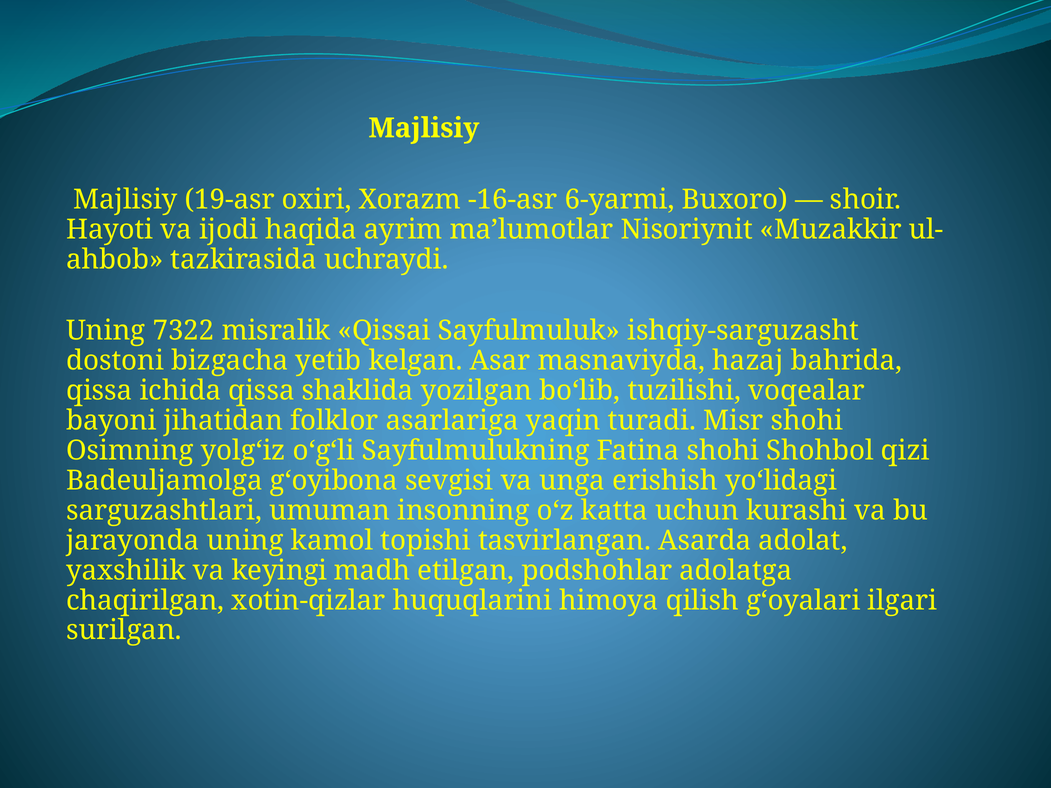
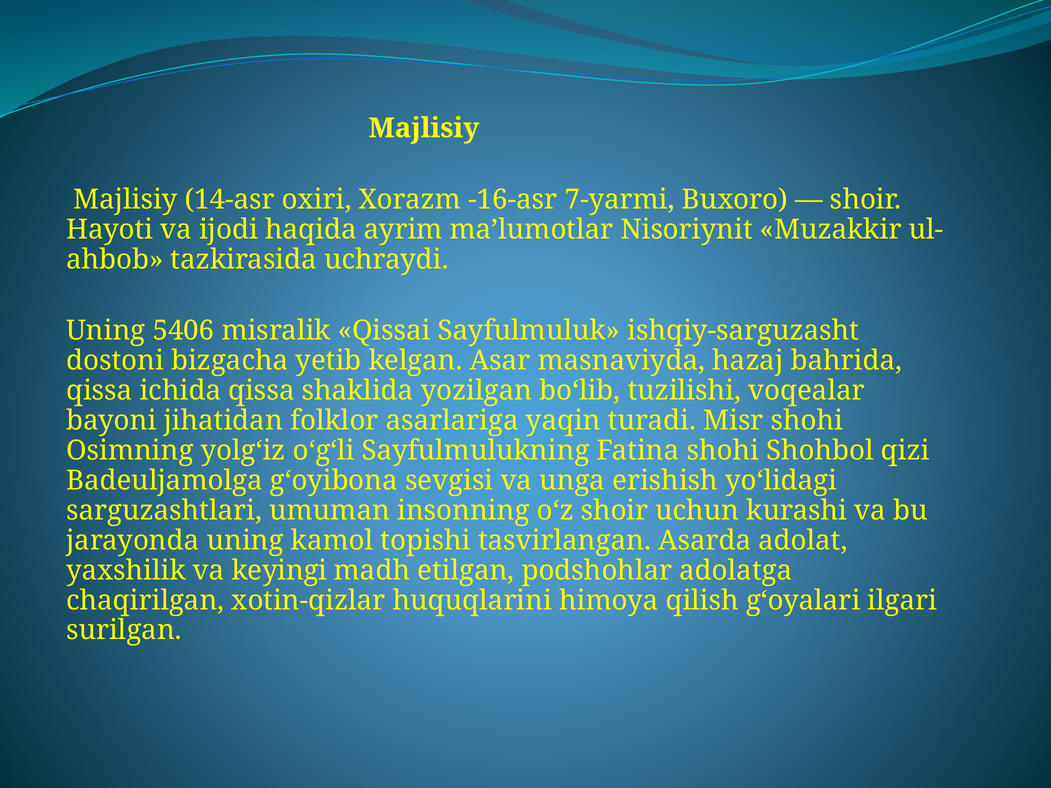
19-asr: 19-asr -> 14-asr (230, 200)
6-yarmi: 6-yarmi -> 7-yarmi (620, 200)
7322: 7322 -> 5406 (184, 331)
o‘z katta: katta -> shoir (615, 511)
